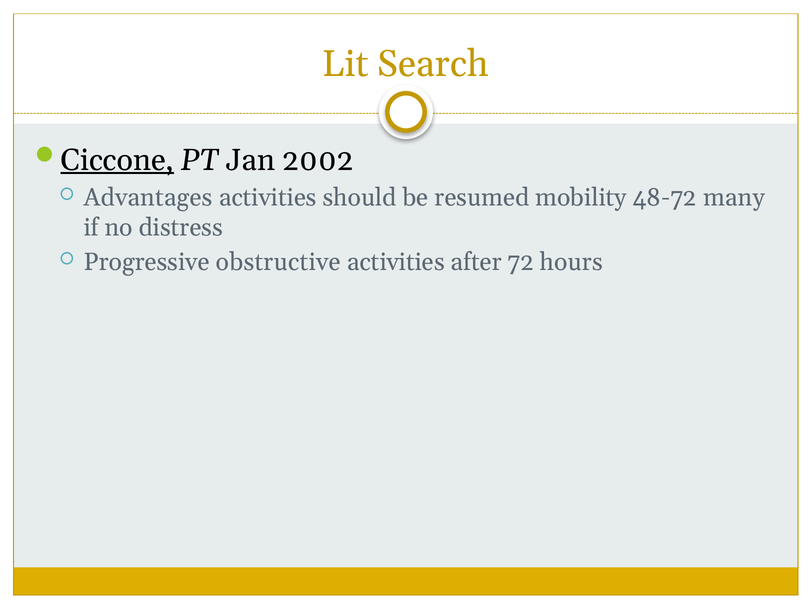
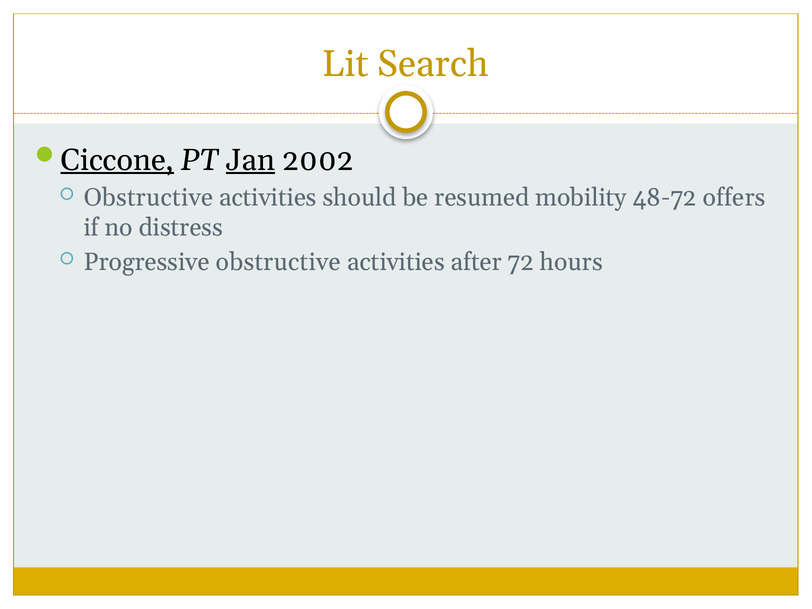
Jan underline: none -> present (251, 160)
Advantages: Advantages -> Obstructive (148, 198)
many: many -> offers (734, 198)
